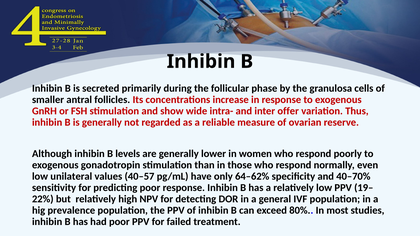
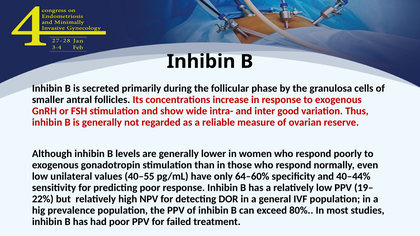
offer: offer -> good (288, 111)
40–57: 40–57 -> 40–55 (140, 177)
64–62%: 64–62% -> 64–60% (252, 177)
40–70%: 40–70% -> 40–44% (353, 177)
